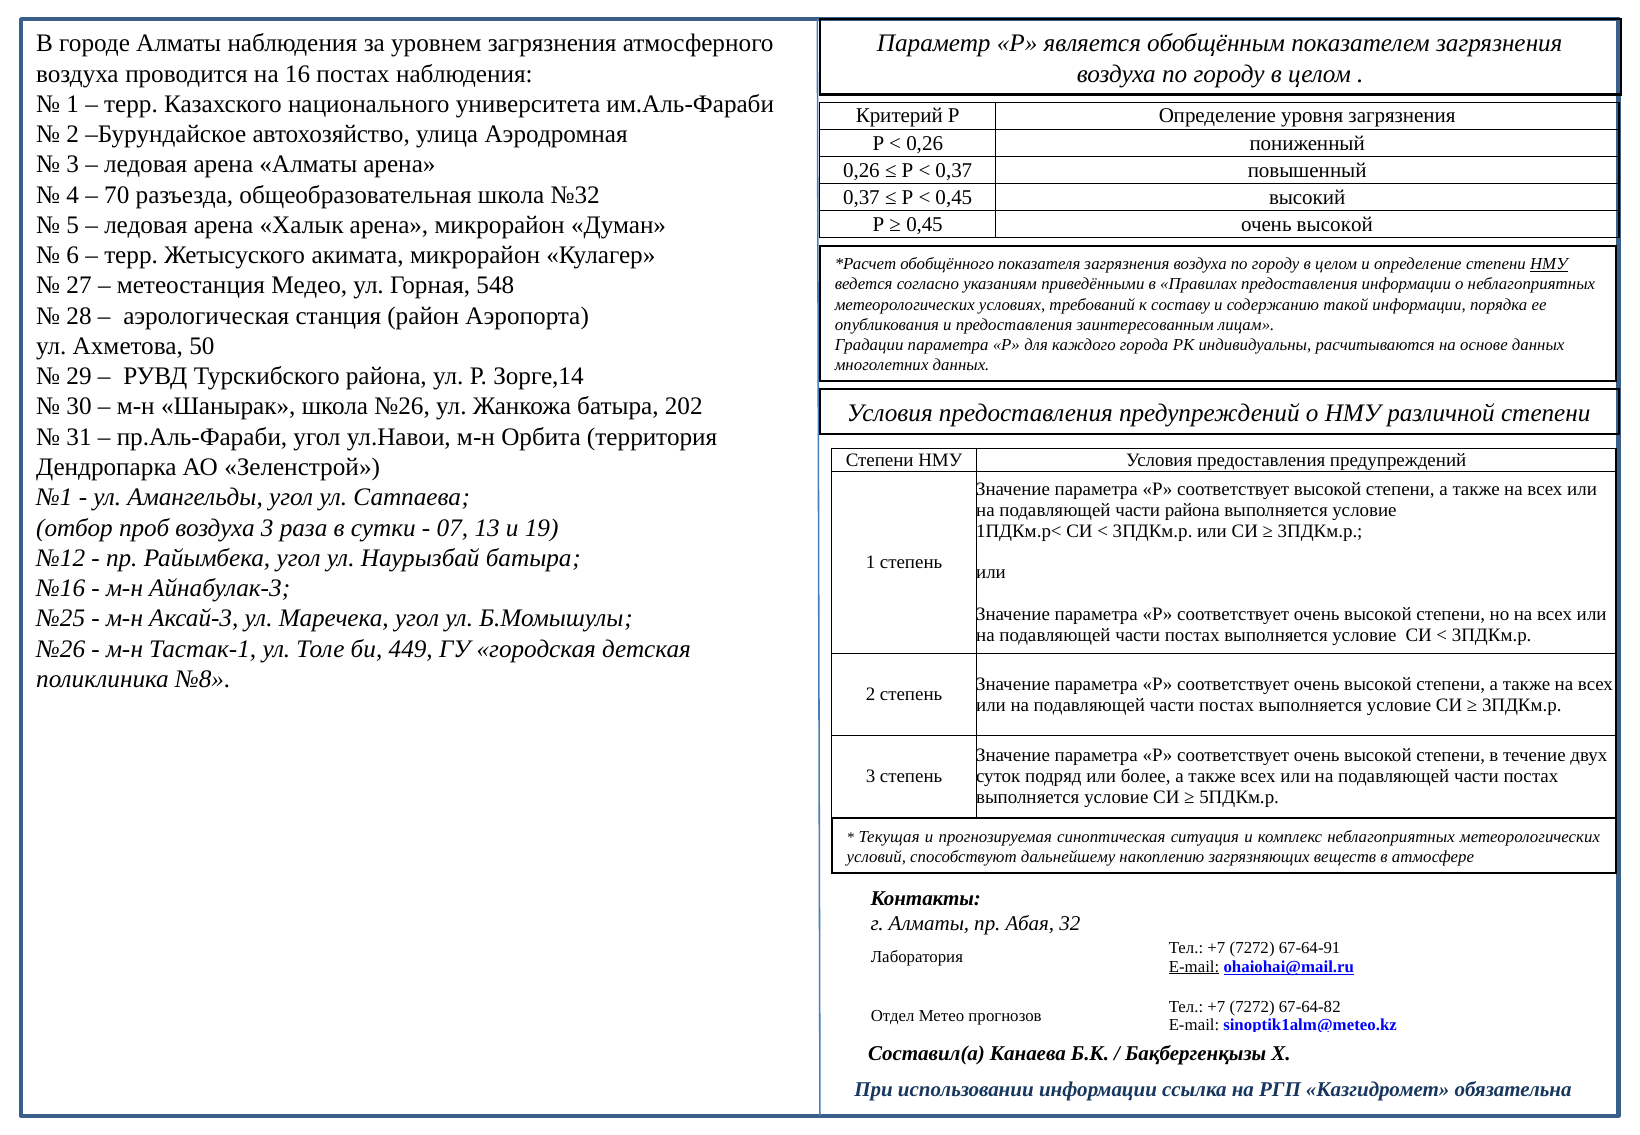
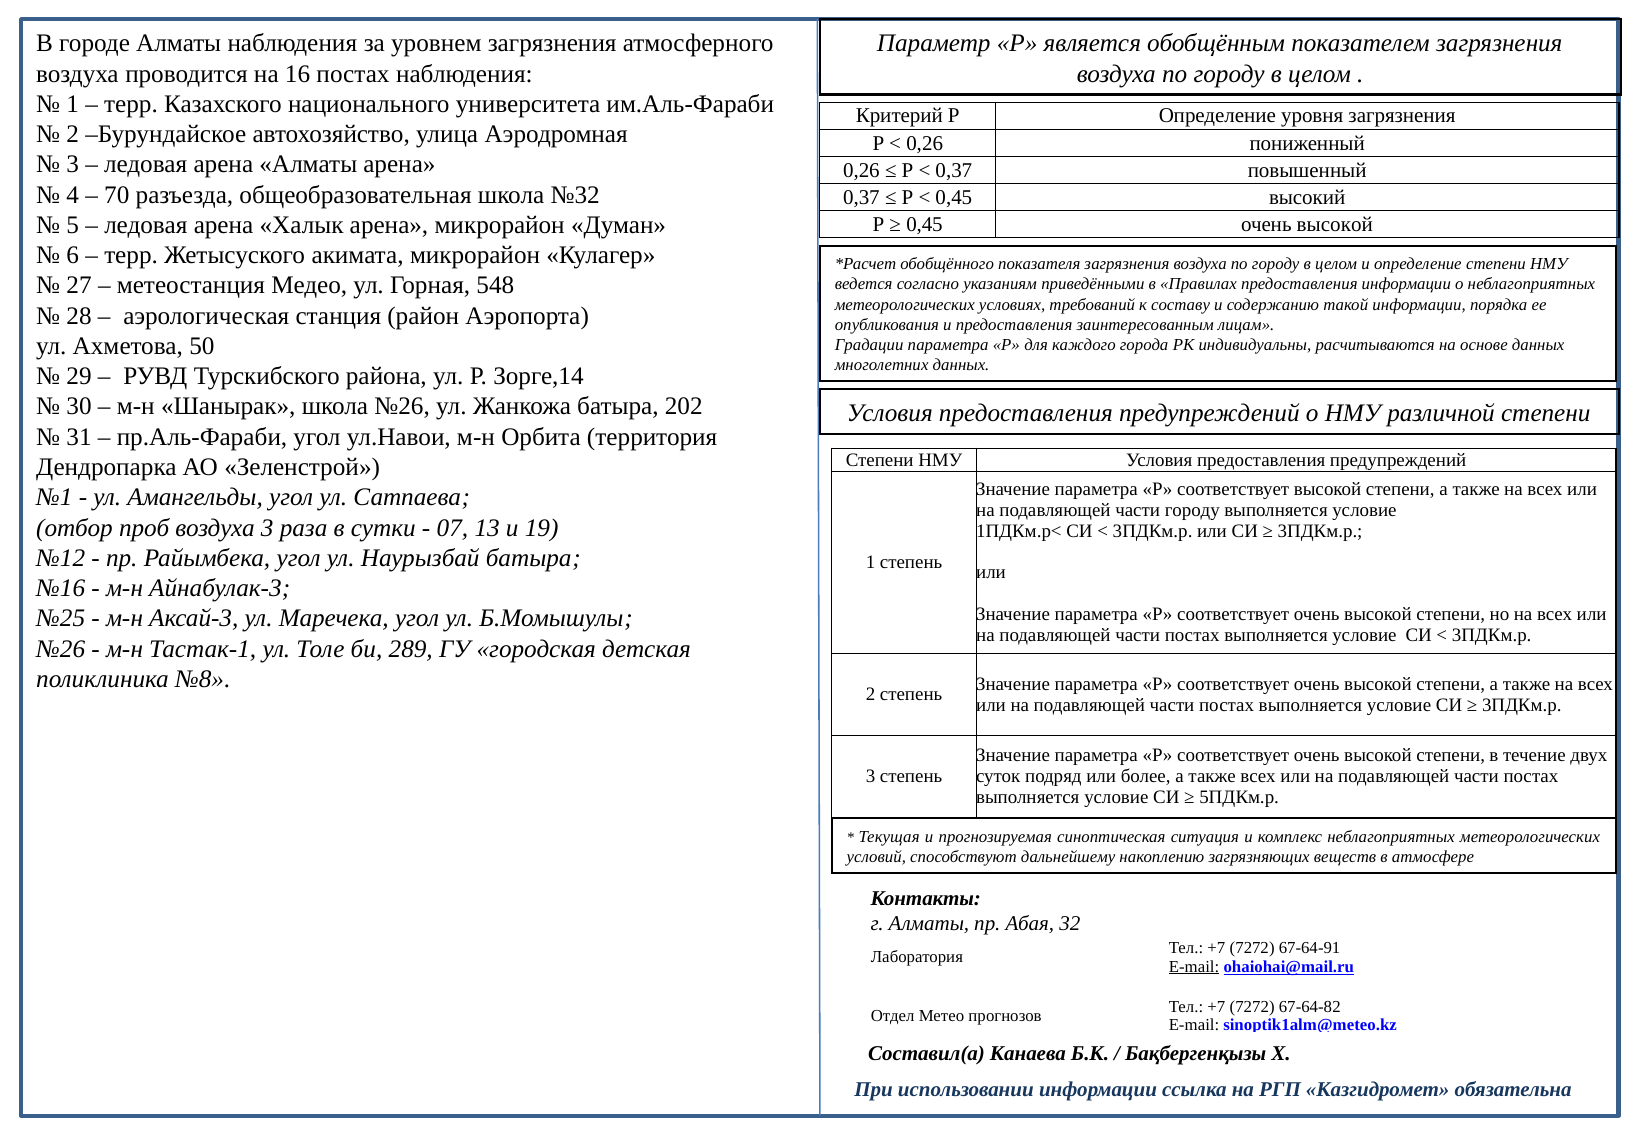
НМУ underline: present -> none (1549, 264)
части района: района -> городу (1192, 510)
449: 449 -> 289 (411, 649)
